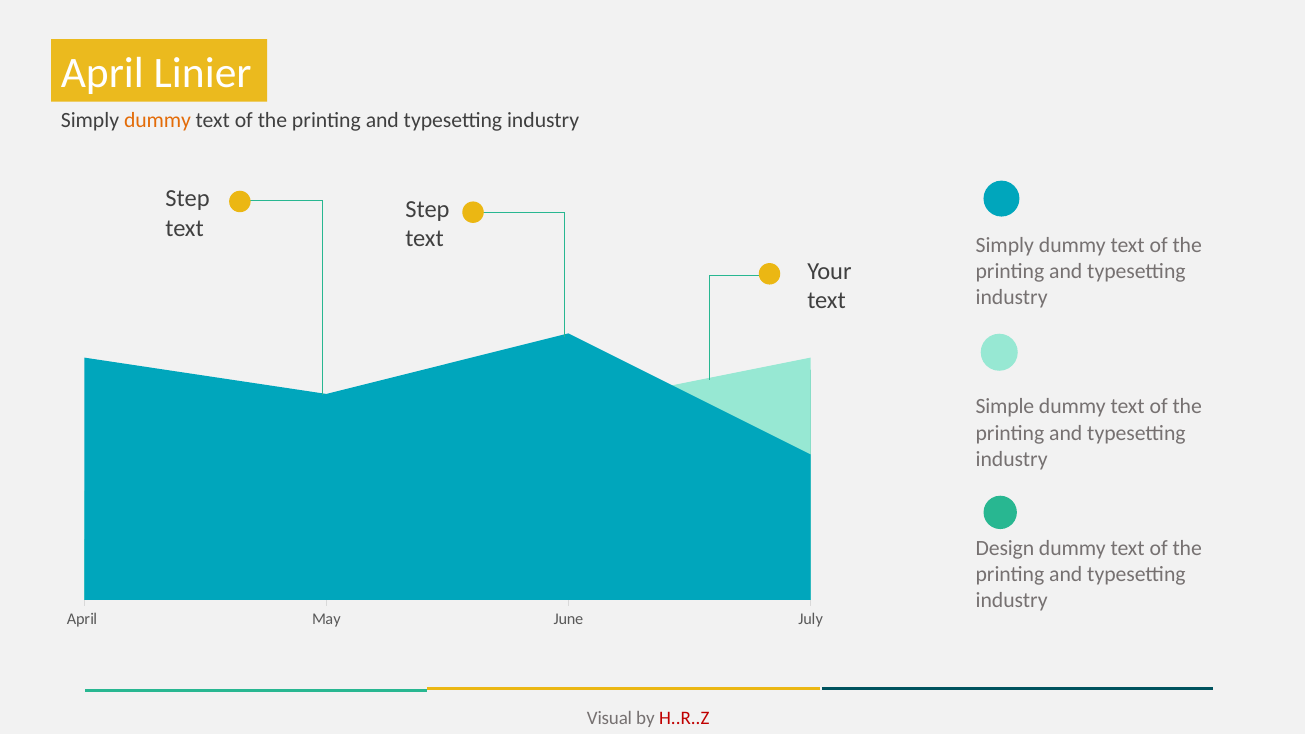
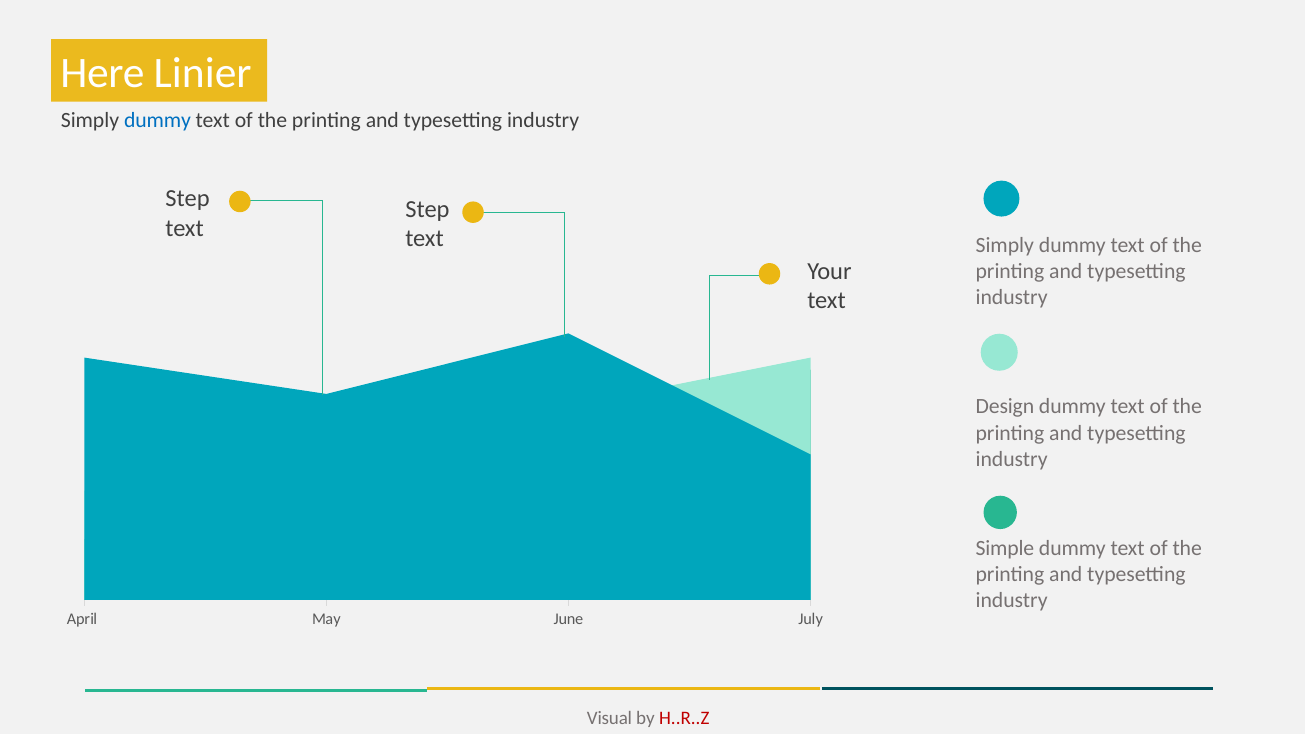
April: April -> Here (103, 73)
dummy colour: orange -> blue (158, 120)
Simple: Simple -> Design (1005, 407)
Design: Design -> Simple (1005, 549)
